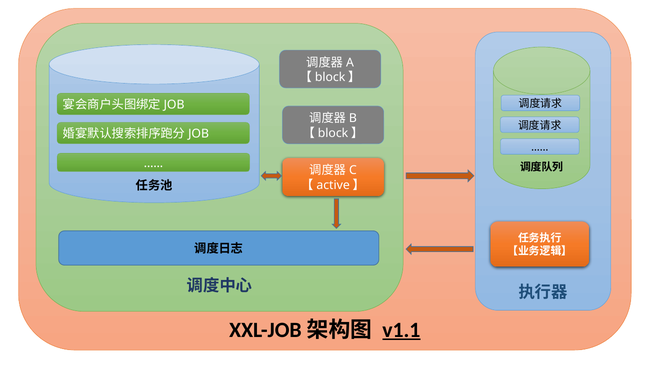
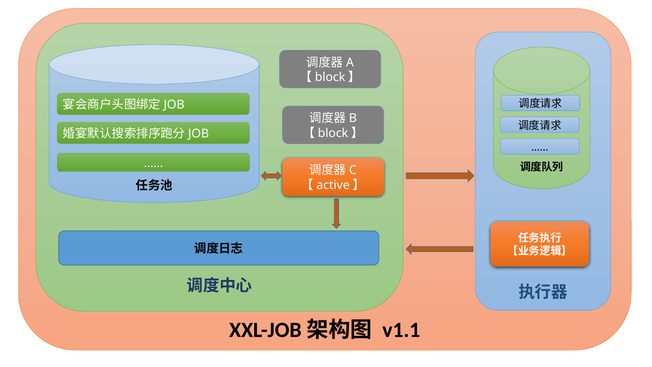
v1.1 underline: present -> none (401, 330)
